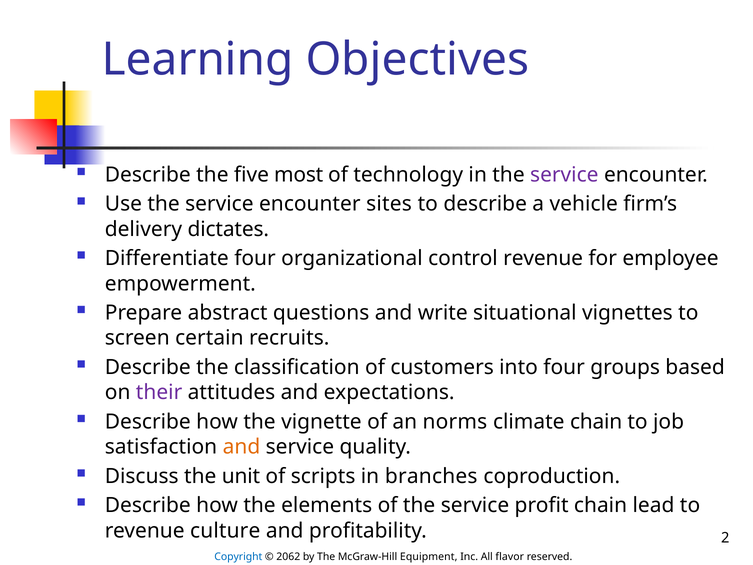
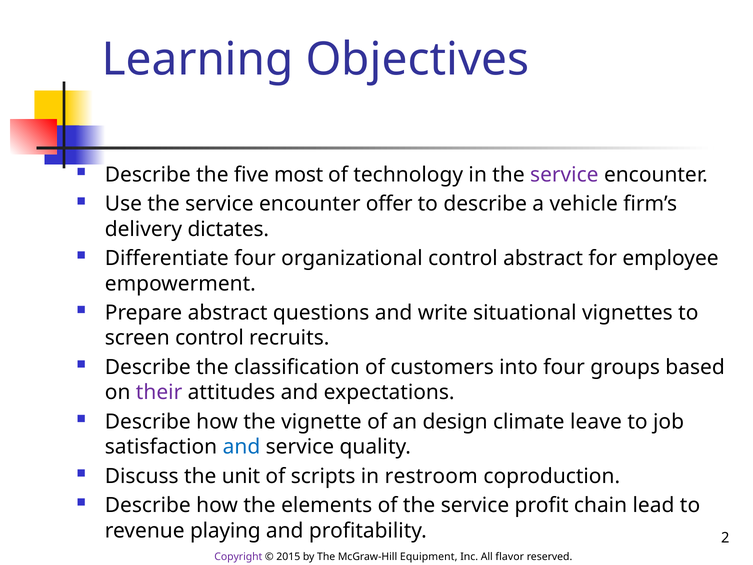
sites: sites -> offer (389, 204)
control revenue: revenue -> abstract (543, 258)
screen certain: certain -> control (209, 338)
norms: norms -> design (455, 422)
climate chain: chain -> leave (596, 422)
and colour: orange -> blue (241, 447)
branches: branches -> restroom (431, 476)
culture: culture -> playing (225, 530)
Copyright colour: blue -> purple (238, 556)
2062: 2062 -> 2015 (288, 556)
